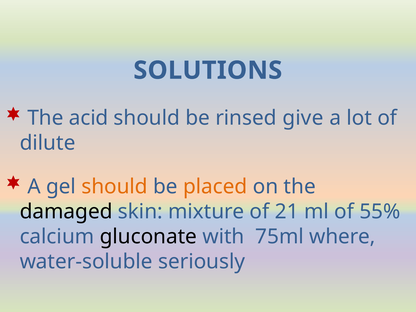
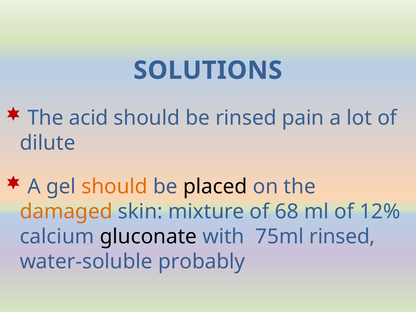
give: give -> pain (303, 118)
placed colour: orange -> black (215, 187)
damaged colour: black -> orange (66, 212)
21: 21 -> 68 (287, 212)
55%: 55% -> 12% (380, 212)
75ml where: where -> rinsed (342, 237)
seriously: seriously -> probably (202, 262)
